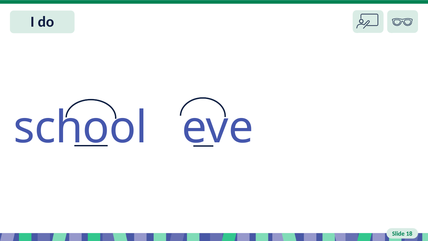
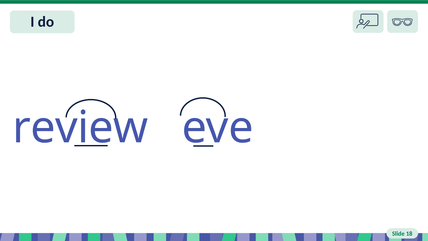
school: school -> review (80, 128)
